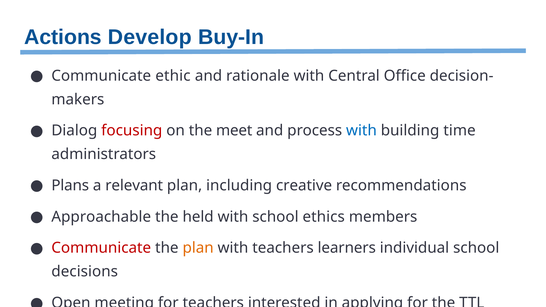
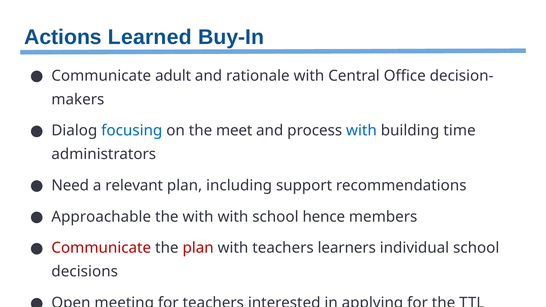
Develop: Develop -> Learned (150, 37)
ethic: ethic -> adult (173, 76)
focusing colour: red -> blue (132, 131)
Plans: Plans -> Need (70, 186)
creative: creative -> support (304, 186)
the held: held -> with (198, 217)
ethics: ethics -> hence (324, 217)
plan colour: orange -> red (198, 248)
